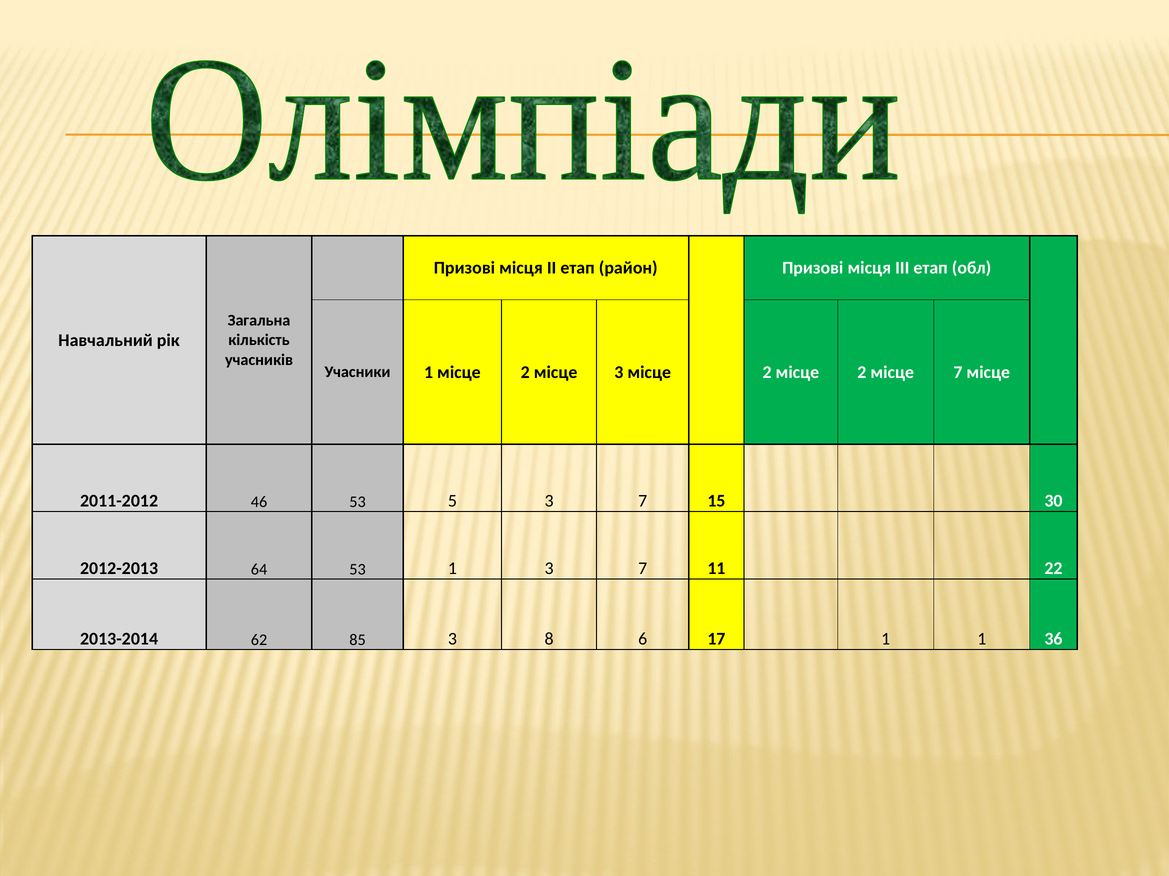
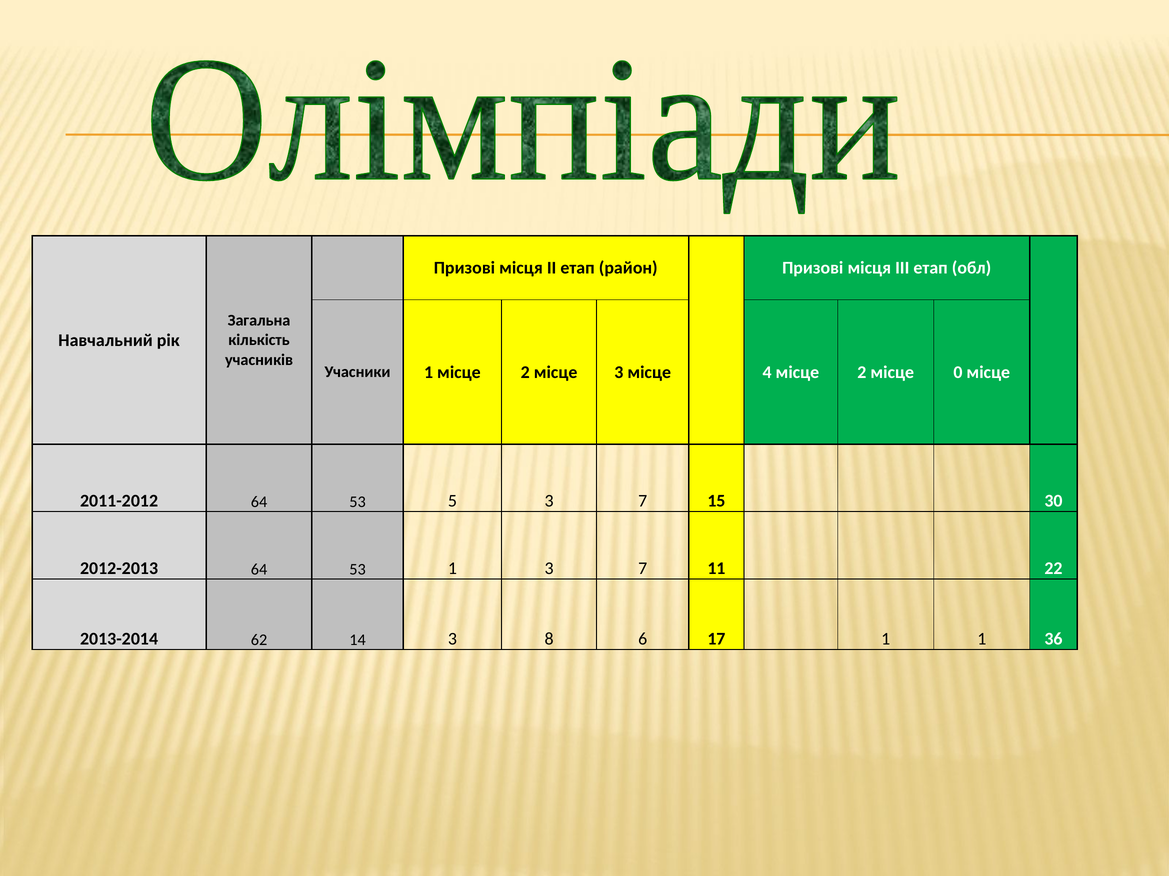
3 місце 2: 2 -> 4 (767, 373)
місце 7: 7 -> 0 (958, 373)
2011-2012 46: 46 -> 64 (259, 502)
85: 85 -> 14 (358, 640)
